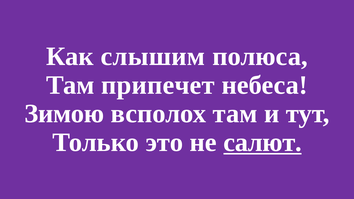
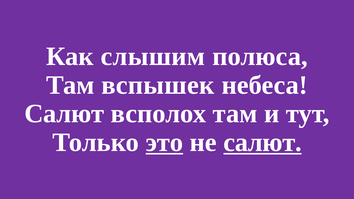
припечет: припечет -> вспышек (158, 85)
Зимою: Зимою -> Салют (64, 114)
это underline: none -> present (164, 142)
